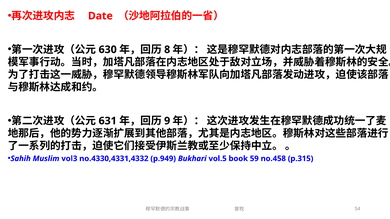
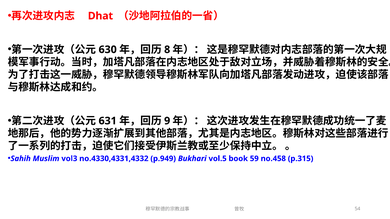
Date: Date -> Dhat (100, 16)
